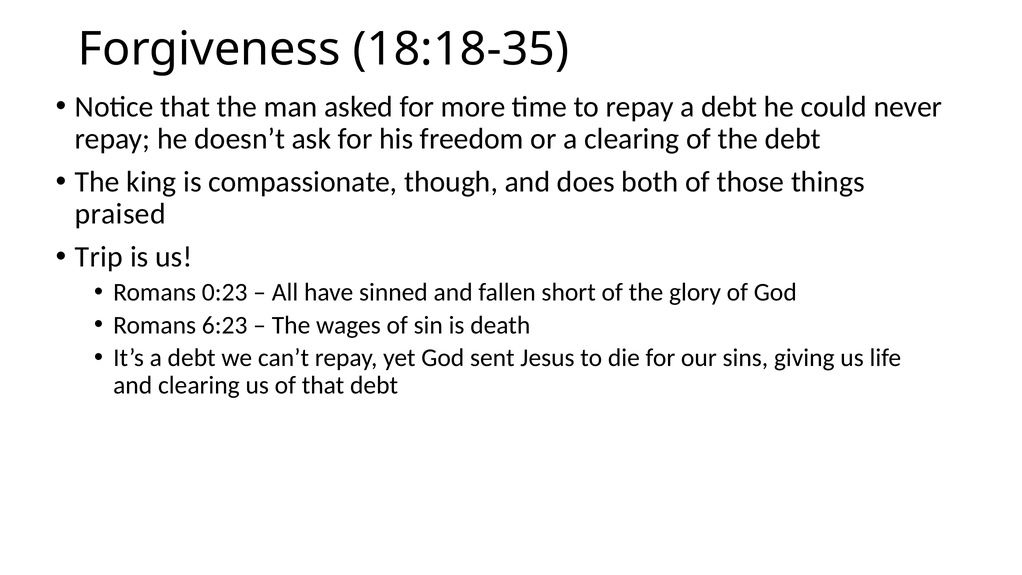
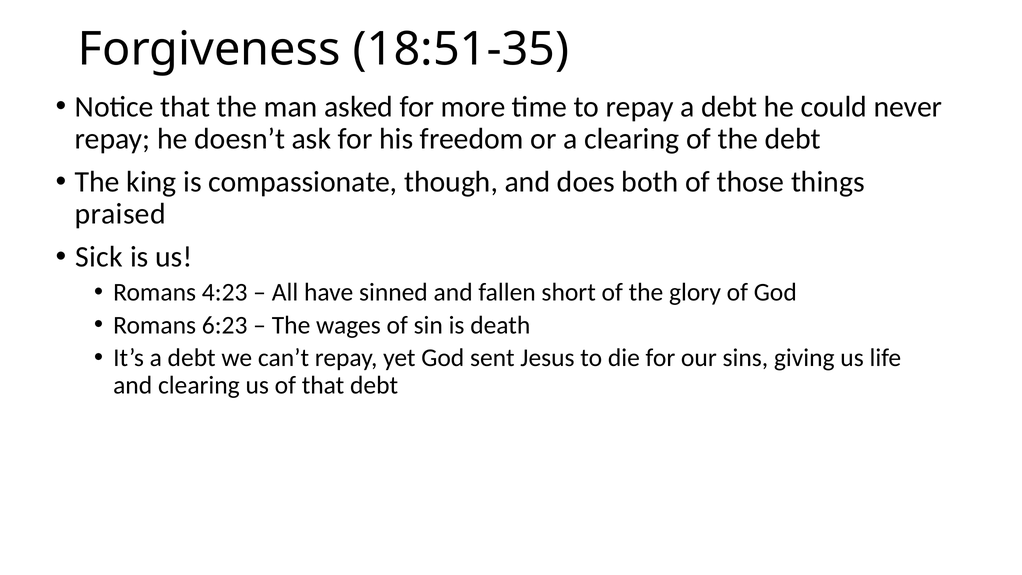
18:18-35: 18:18-35 -> 18:51-35 (461, 49)
Trip: Trip -> Sick (99, 257)
0:23: 0:23 -> 4:23 (225, 292)
